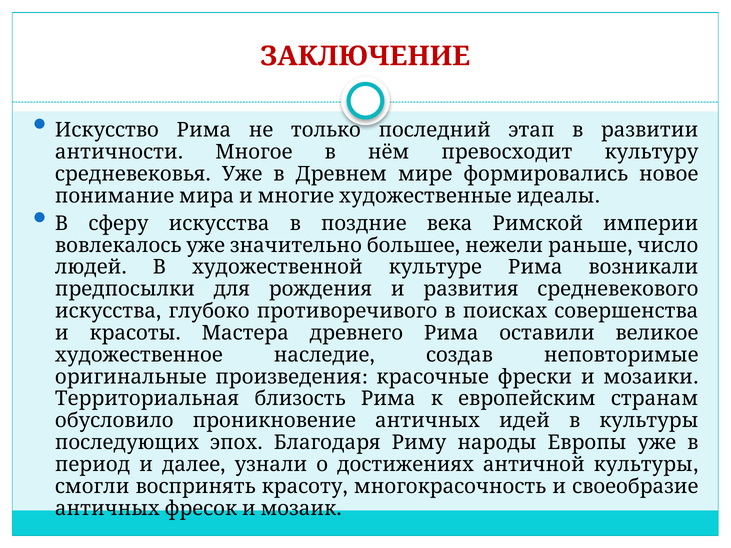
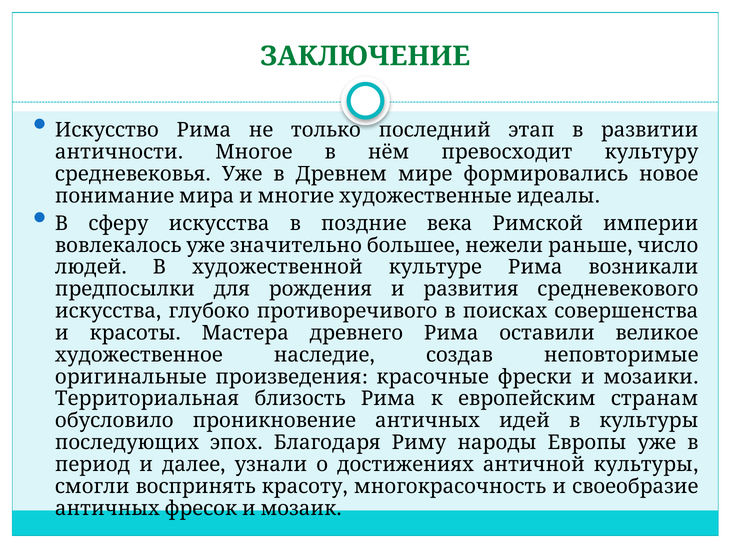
ЗАКЛЮЧЕНИЕ colour: red -> green (365, 56)
